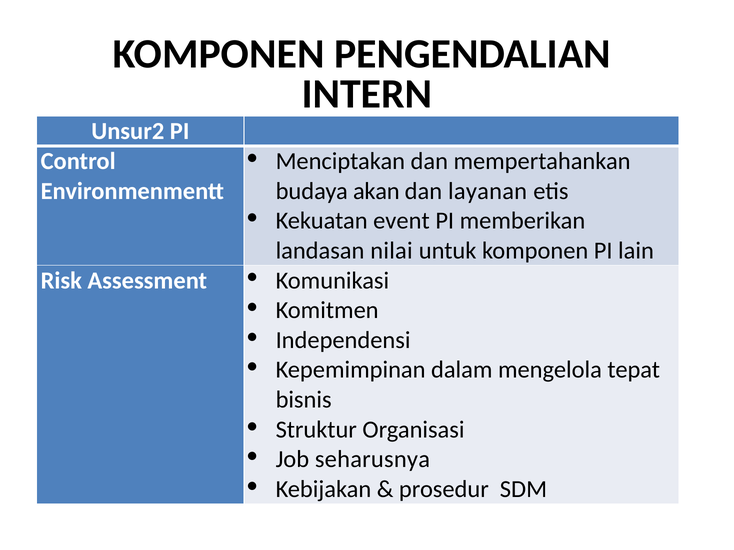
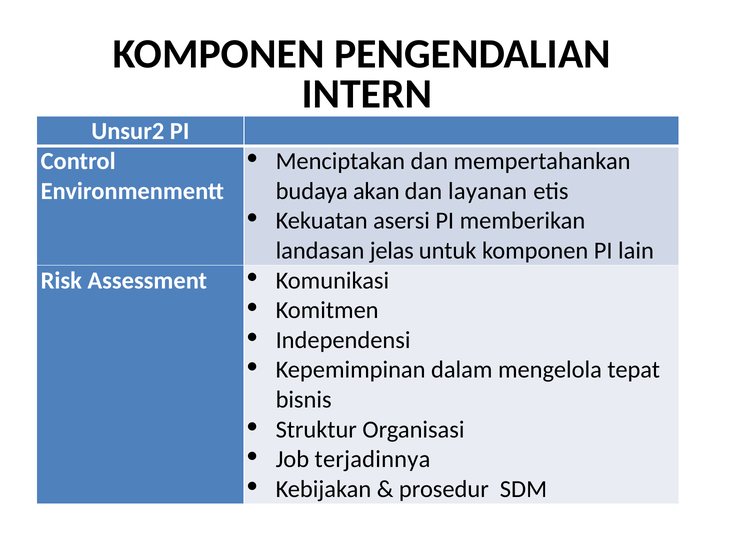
event: event -> asersi (402, 221)
nilai: nilai -> jelas (392, 251)
seharusnya: seharusnya -> terjadinnya (372, 460)
